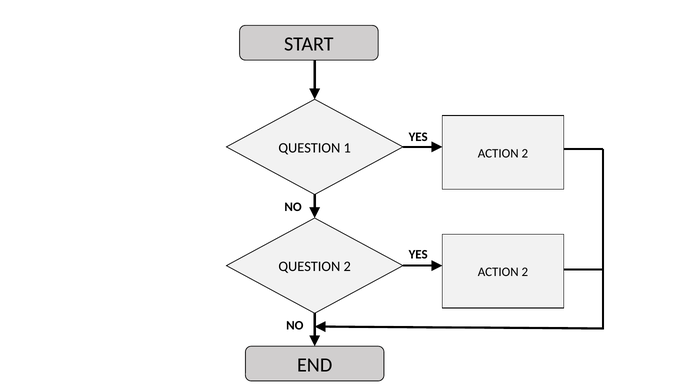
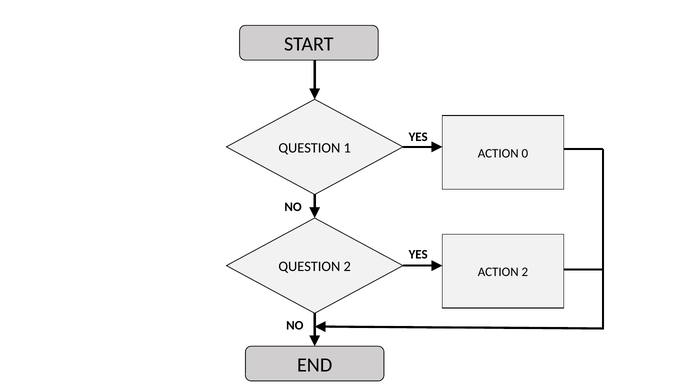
2: 2 -> 0 (525, 153)
